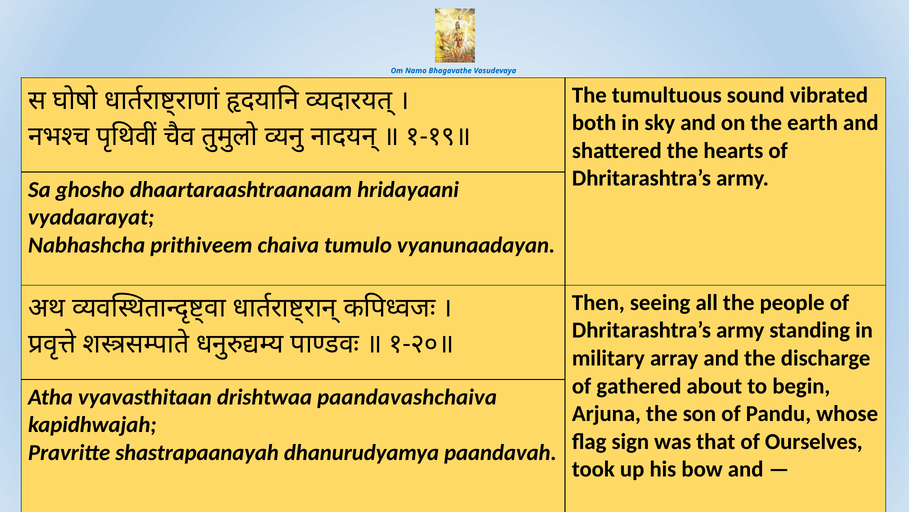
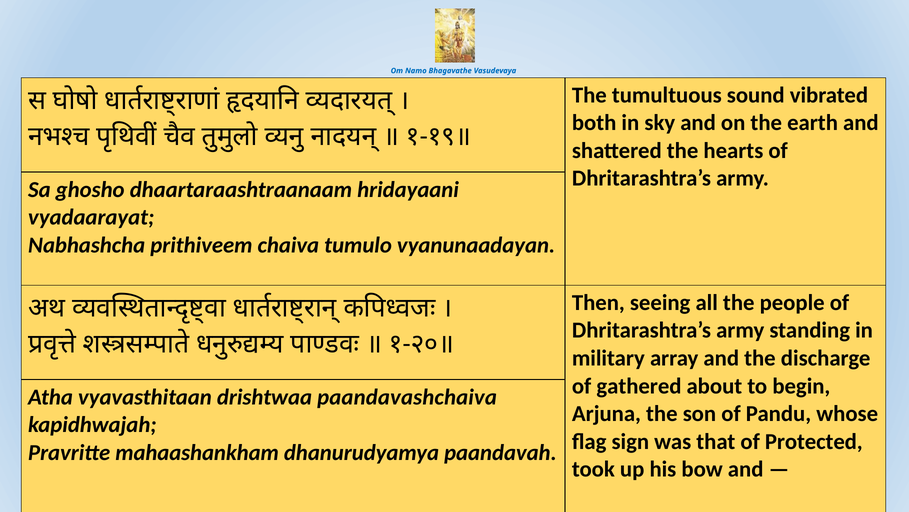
Ourselves: Ourselves -> Protected (814, 441)
shastrapaanayah: shastrapaanayah -> mahaashankham (197, 452)
